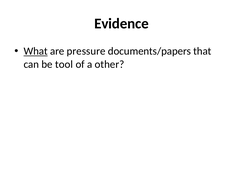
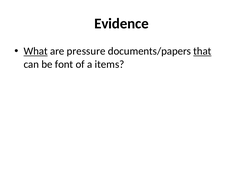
that underline: none -> present (202, 51)
tool: tool -> font (64, 64)
other: other -> items (110, 64)
